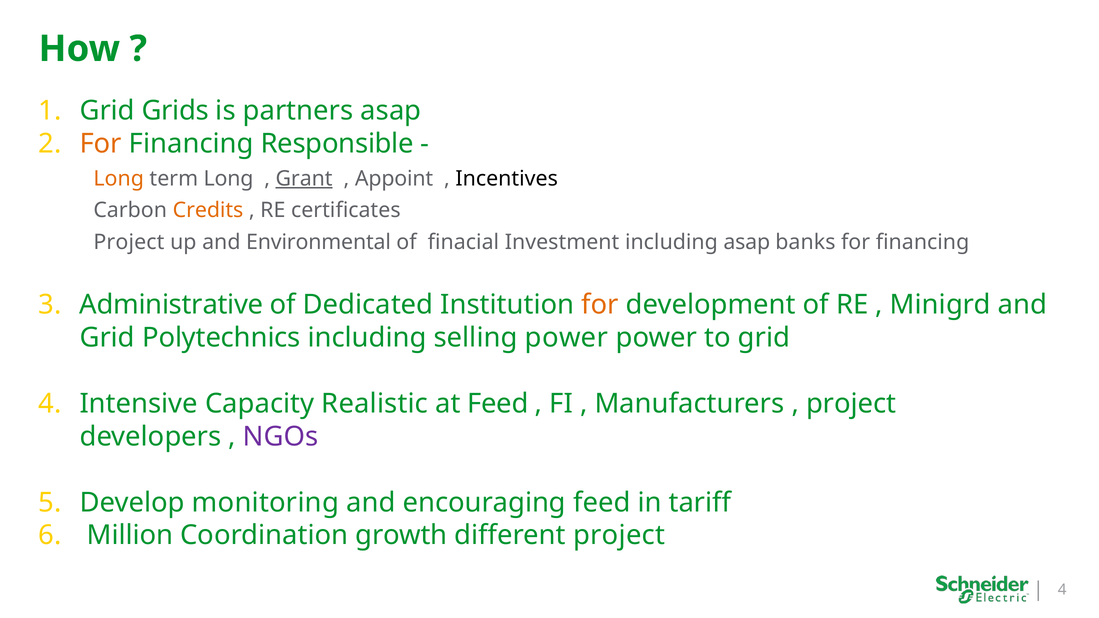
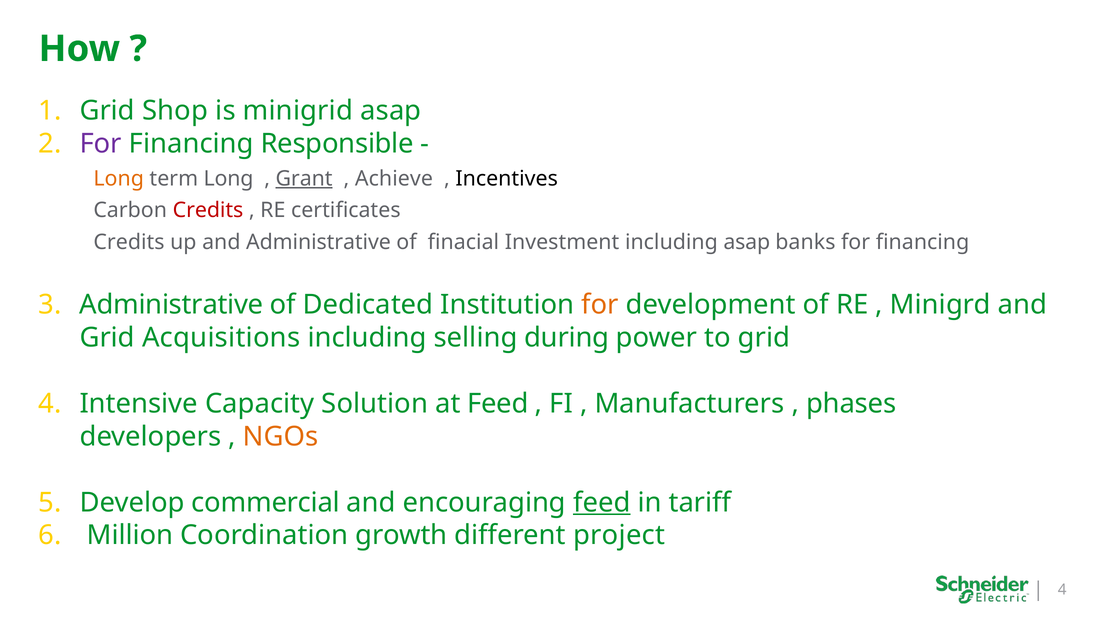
Grids: Grids -> Shop (175, 111)
partners: partners -> minigrid (298, 111)
For colour: orange -> purple (101, 144)
Appoint: Appoint -> Achieve (394, 179)
Credits colour: orange -> red (208, 210)
Project: Project -> Credits (129, 242)
and Environmental: Environmental -> Administrative (318, 242)
Polytechnics: Polytechnics -> Acquisitions (221, 338)
selling power: power -> during (567, 338)
Realistic: Realistic -> Solution (375, 404)
project: project -> phases (851, 404)
NGOs colour: purple -> orange (281, 437)
monitoring: monitoring -> commercial (266, 503)
feed underline: none -> present (602, 503)
